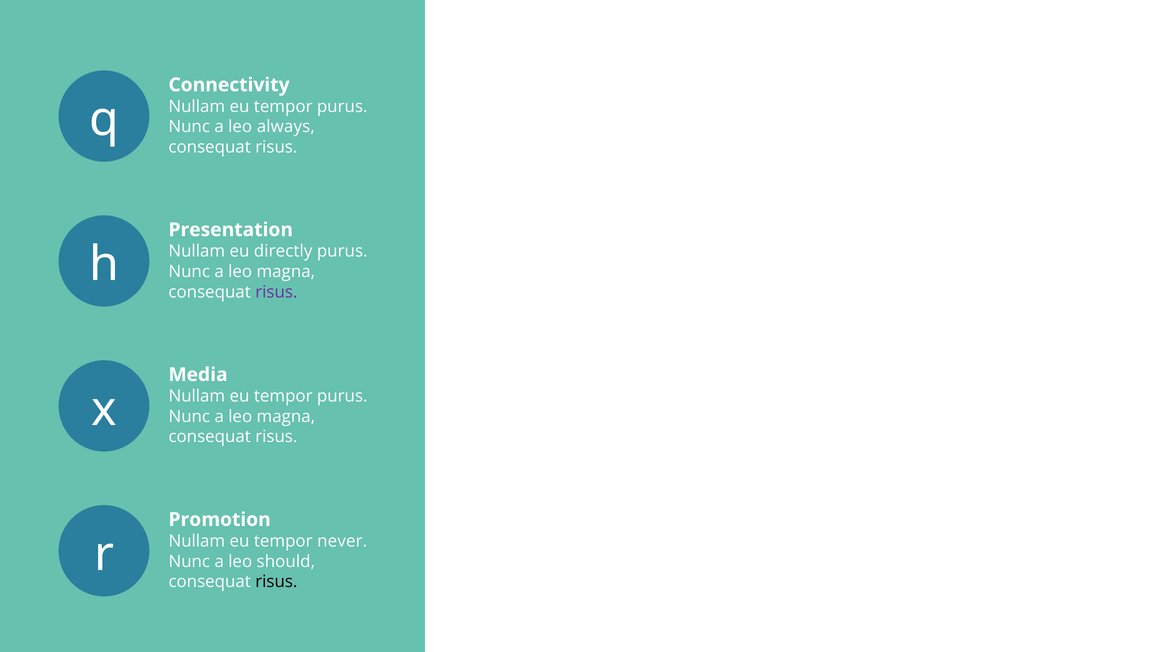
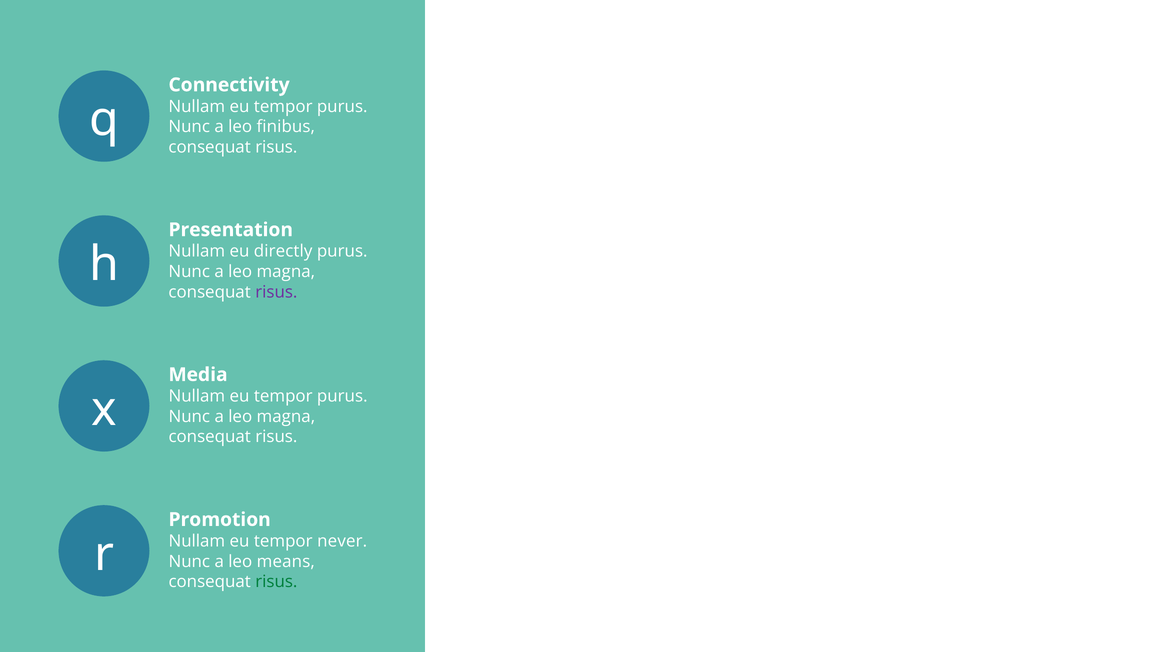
always: always -> finibus (286, 127)
should: should -> means (286, 561)
risus colour: black -> green (276, 582)
